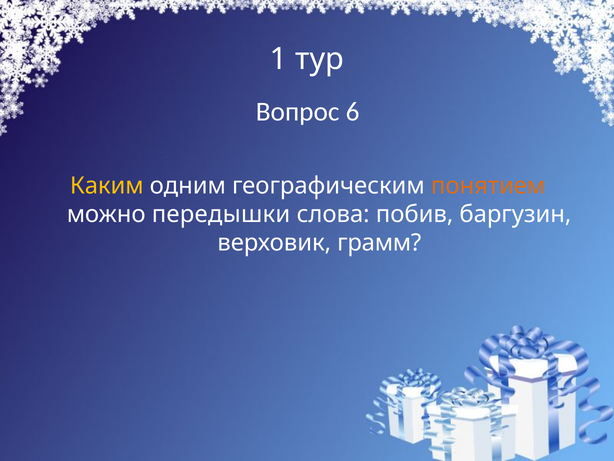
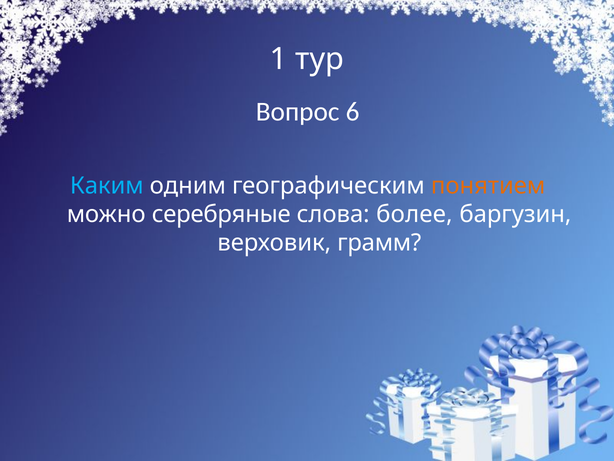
Каким colour: yellow -> light blue (107, 186)
передышки: передышки -> серебряные (221, 214)
побив: побив -> более (414, 214)
